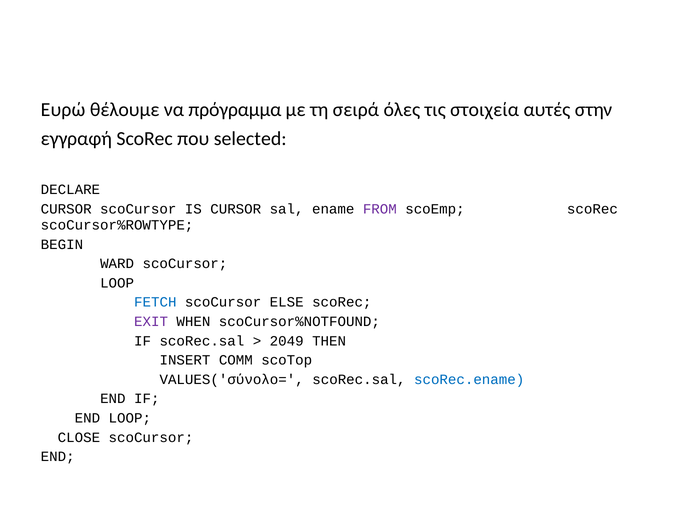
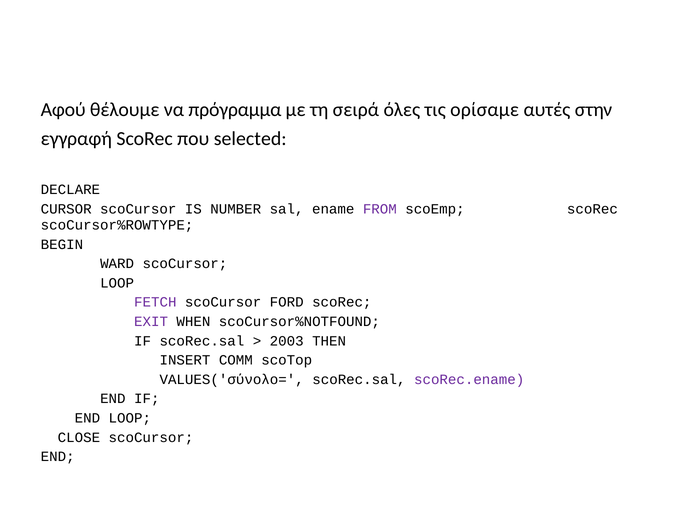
Ευρώ: Ευρώ -> Αφού (63, 109)
στοιχεία: στοιχεία -> ορίσαμε (485, 109)
IS CURSOR: CURSOR -> NUMBER (236, 209)
FETCH colour: blue -> purple (155, 302)
ELSE: ELSE -> FORD (287, 302)
2049: 2049 -> 2003 (287, 340)
scoRec.ename colour: blue -> purple (469, 379)
